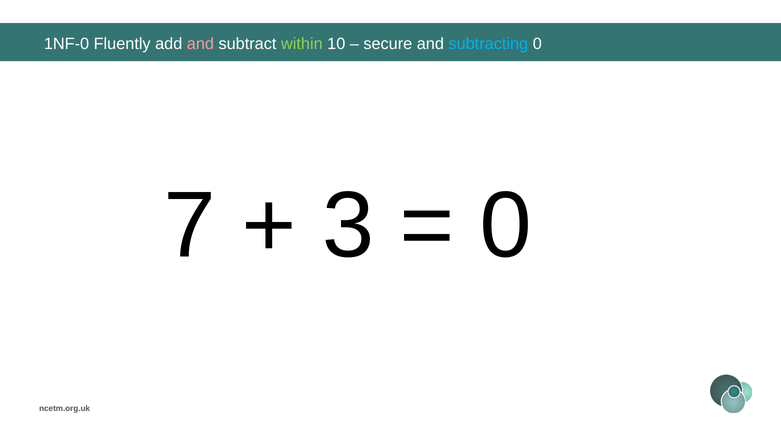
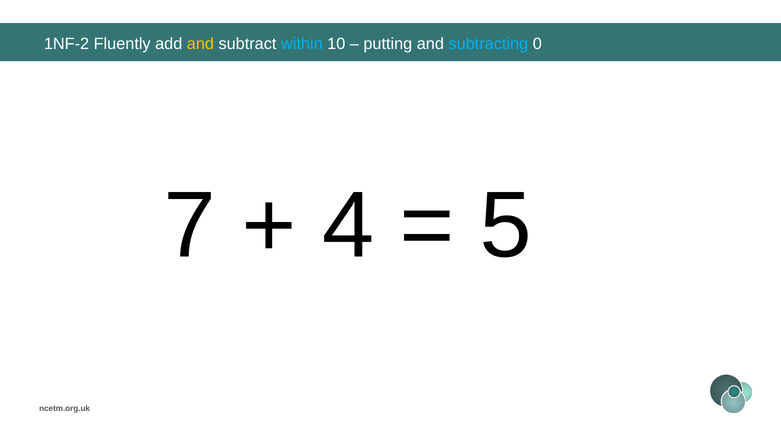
1NF-0: 1NF-0 -> 1NF-2 (67, 44)
and colour: pink -> yellow (200, 44)
within colour: light green -> light blue (302, 44)
secure: secure -> putting (388, 44)
3: 3 -> 4 (348, 225)
0: 0 -> 5 (506, 225)
